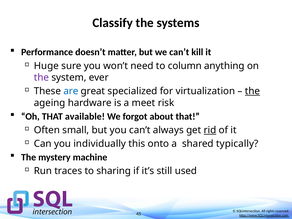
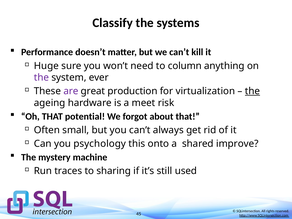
are colour: blue -> purple (71, 91)
specialized: specialized -> production (133, 91)
available: available -> potential (85, 116)
rid underline: present -> none (210, 130)
individually: individually -> psychology (100, 144)
typically: typically -> improve (237, 144)
